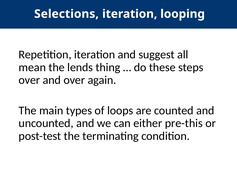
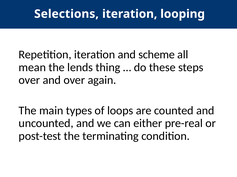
suggest: suggest -> scheme (157, 55)
pre-this: pre-this -> pre-real (184, 124)
